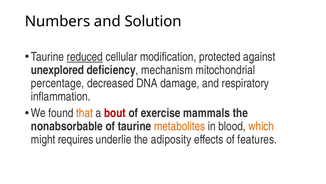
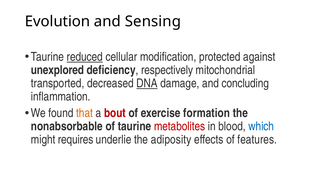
Numbers: Numbers -> Evolution (58, 21)
Solution: Solution -> Sensing (153, 21)
mechanism: mechanism -> respectively (167, 70)
percentage: percentage -> transported (58, 83)
DNA underline: none -> present (147, 83)
respiratory: respiratory -> concluding (245, 83)
mammals: mammals -> formation (207, 113)
metabolites colour: orange -> red (180, 126)
which colour: orange -> blue (261, 126)
